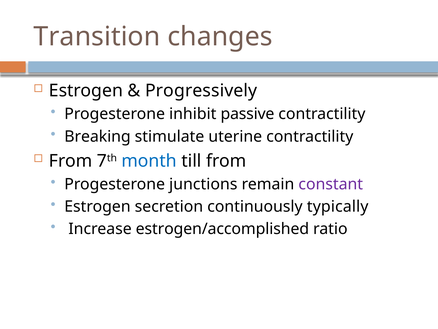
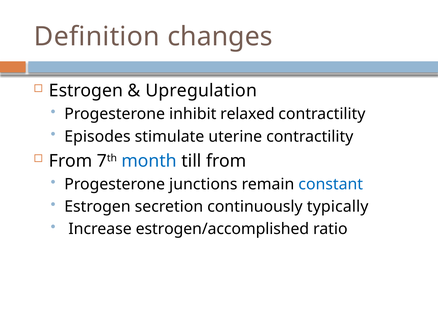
Transition: Transition -> Definition (97, 37)
Progressively: Progressively -> Upregulation (201, 91)
passive: passive -> relaxed (247, 114)
Breaking: Breaking -> Episodes (97, 136)
constant colour: purple -> blue (331, 184)
